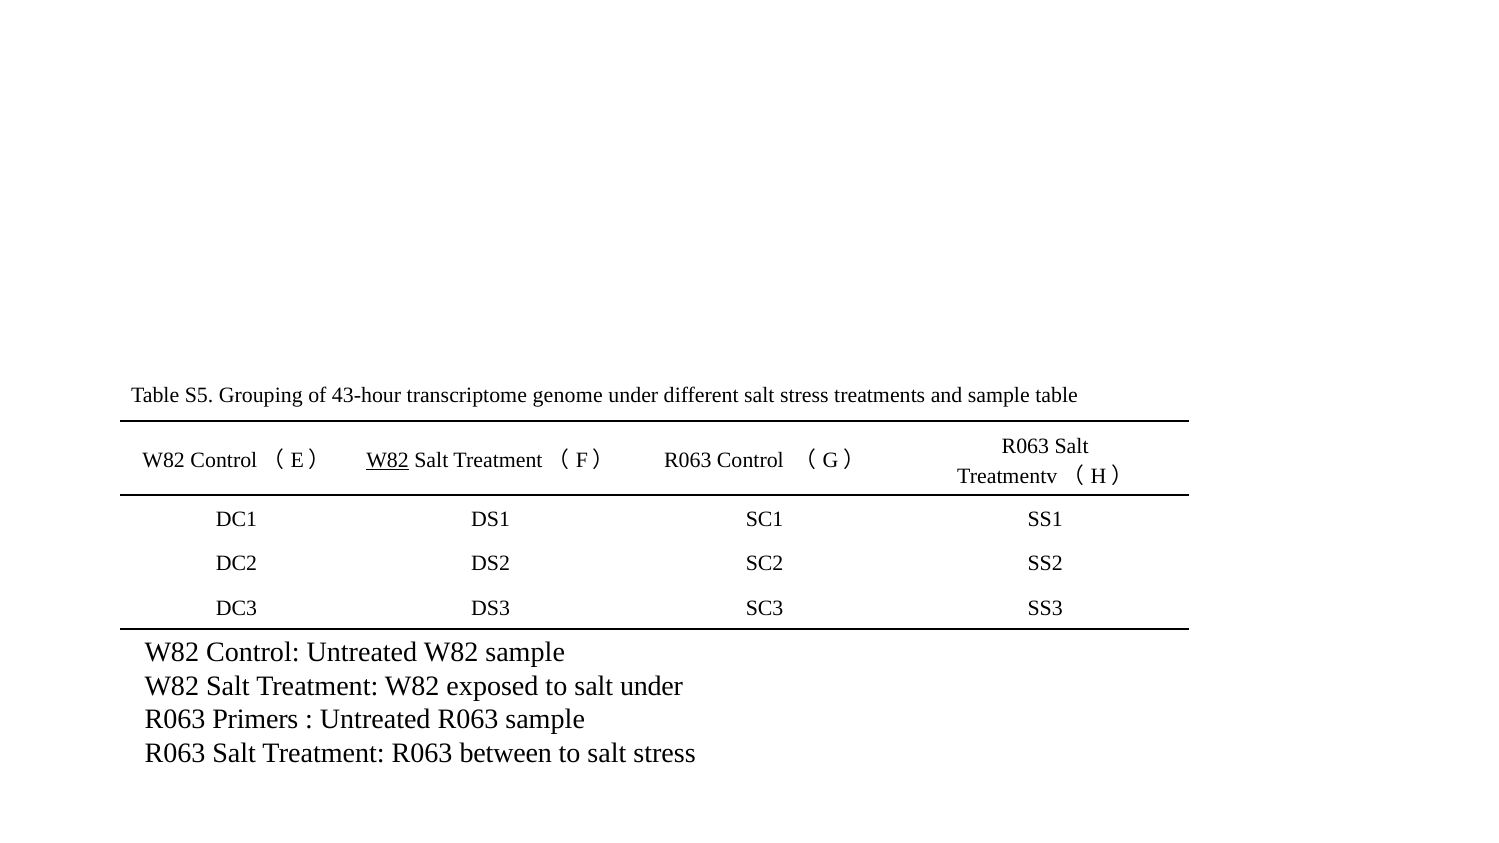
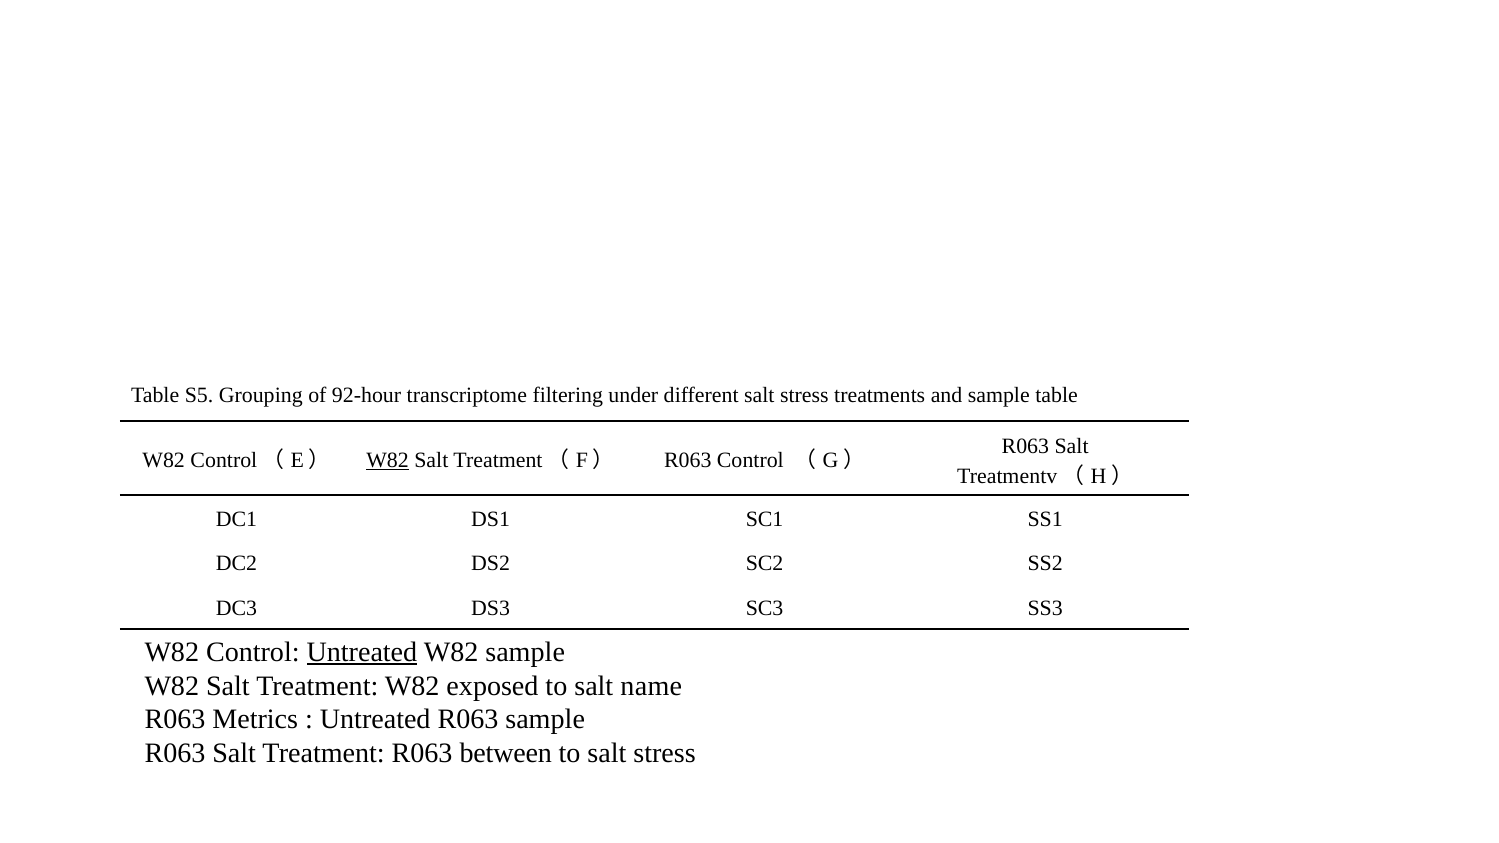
43-hour: 43-hour -> 92-hour (367, 395)
genome: genome -> filtering (568, 395)
Untreated underline: none -> present (362, 652)
salt under: under -> name (651, 686)
Primers: Primers -> Metrics (255, 720)
